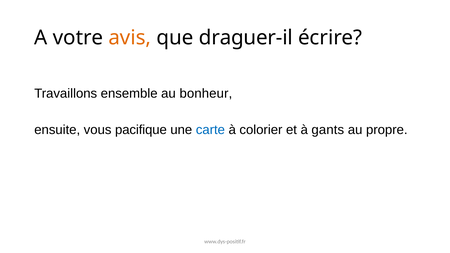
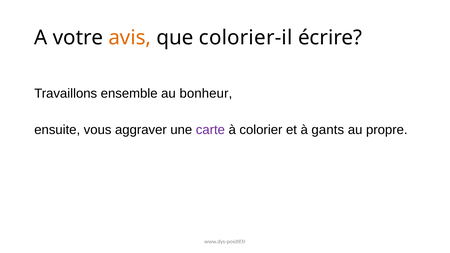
draguer-il: draguer-il -> colorier-il (246, 38)
pacifique: pacifique -> aggraver (141, 130)
carte colour: blue -> purple (210, 130)
